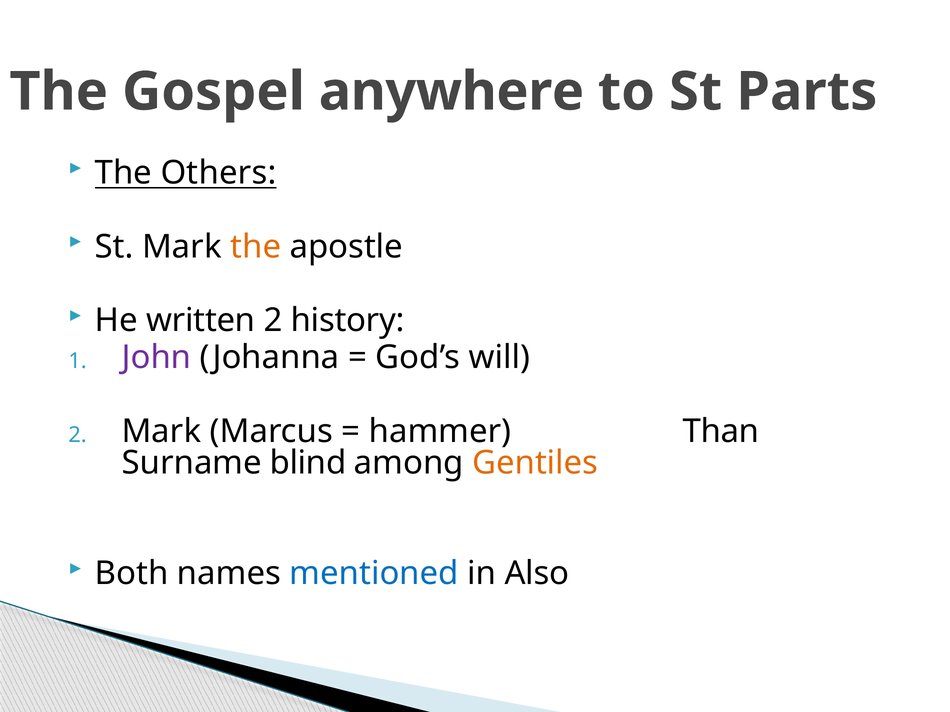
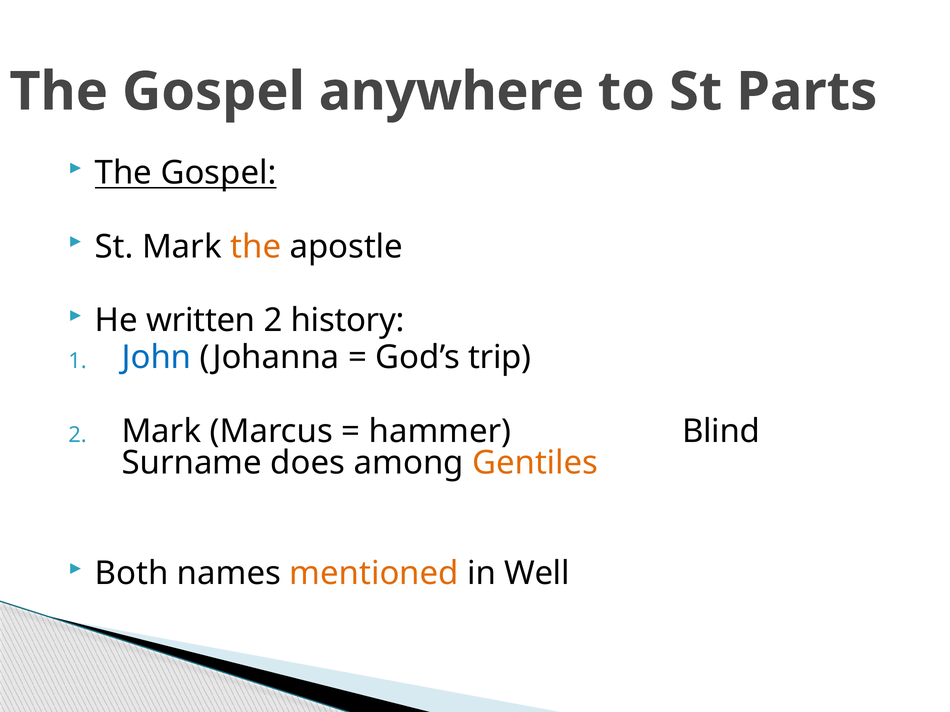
Others: Others -> Gospel (219, 173)
John colour: purple -> blue (157, 358)
will: will -> trip (500, 358)
Than: Than -> Blind (721, 431)
blind: blind -> does (308, 463)
mentioned colour: blue -> orange (374, 574)
Also: Also -> Well (537, 574)
